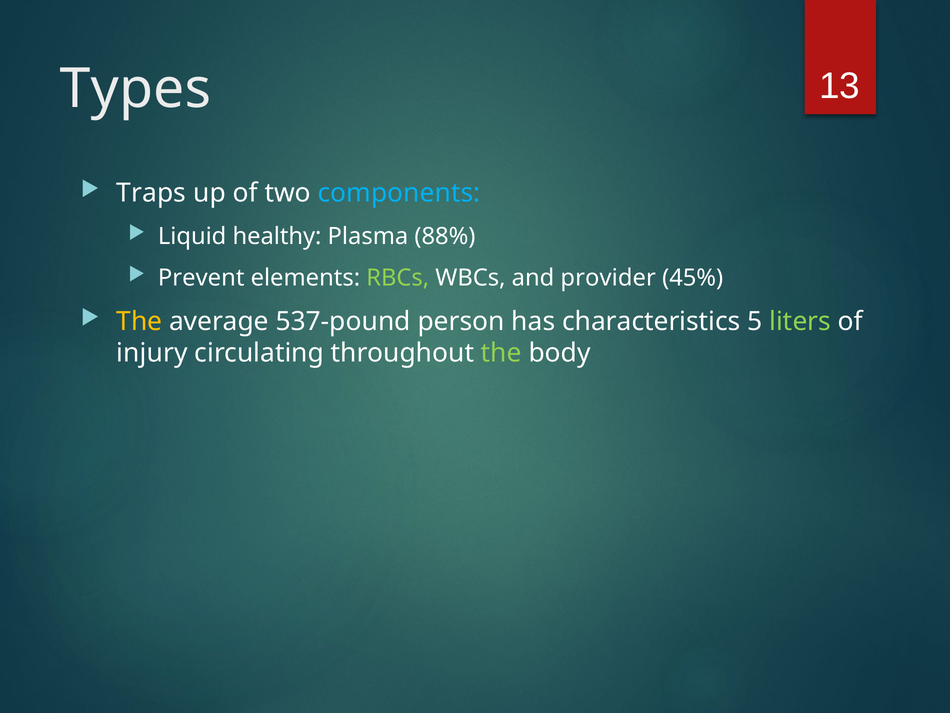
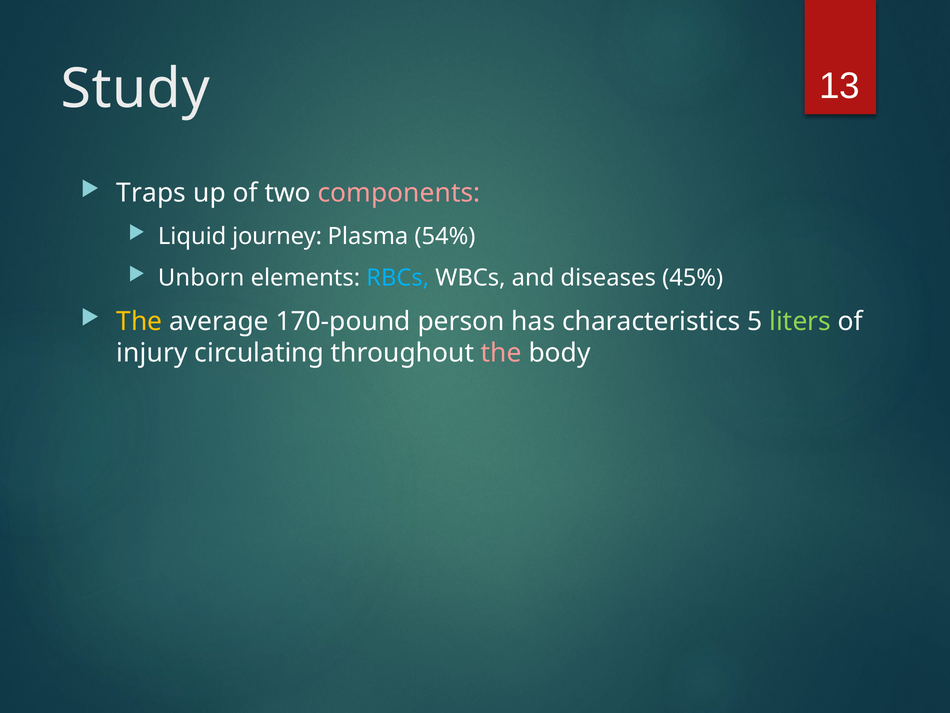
Types: Types -> Study (135, 89)
components colour: light blue -> pink (399, 193)
healthy: healthy -> journey (277, 236)
88%: 88% -> 54% (445, 236)
Prevent: Prevent -> Unborn (201, 278)
RBCs colour: light green -> light blue (398, 278)
provider: provider -> diseases (608, 278)
537-pound: 537-pound -> 170-pound (343, 321)
the colour: light green -> pink (501, 353)
